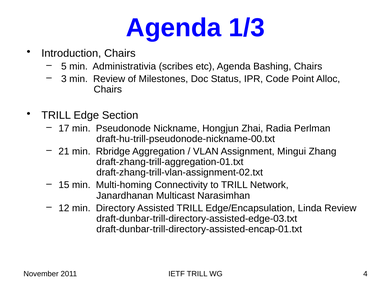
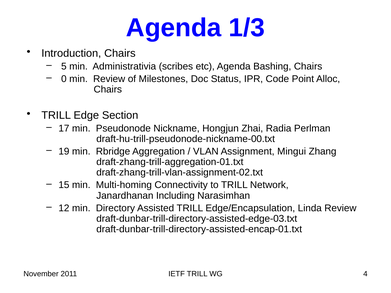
3: 3 -> 0 (64, 79)
21: 21 -> 19 (64, 152)
Multicast: Multicast -> Including (175, 196)
